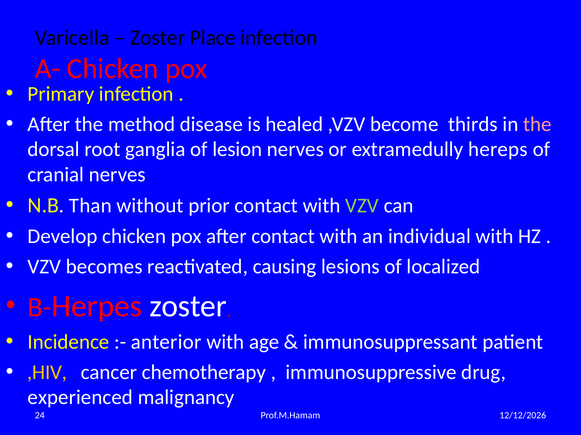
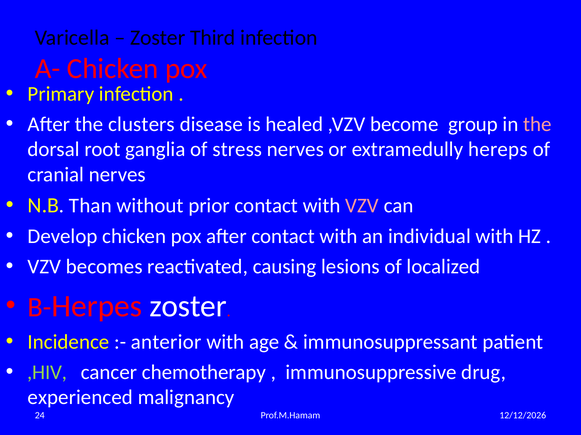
Place: Place -> Third (213, 38)
method: method -> clusters (142, 124)
thirds: thirds -> group (473, 124)
lesion: lesion -> stress (237, 150)
VZV colour: light green -> pink (362, 206)
,HIV colour: yellow -> light green (47, 373)
